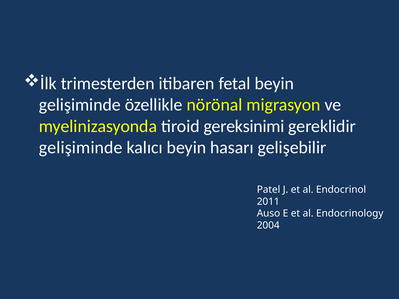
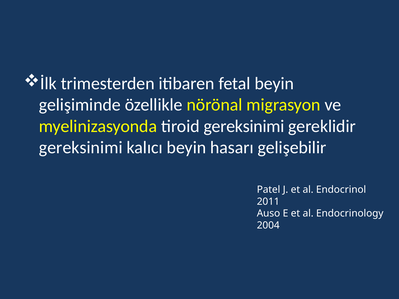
gelişiminde: gelişiminde -> gereksinimi (81, 148)
